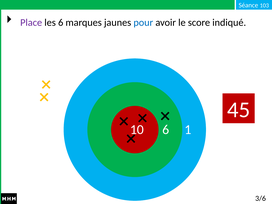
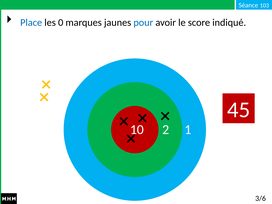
Place colour: purple -> blue (31, 23)
les 6: 6 -> 0 (61, 23)
10 6: 6 -> 2 (166, 130)
